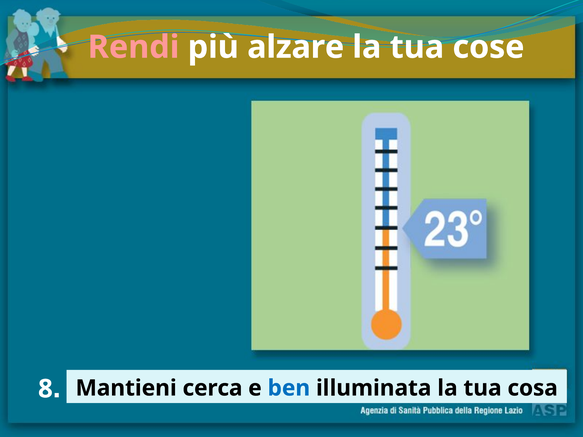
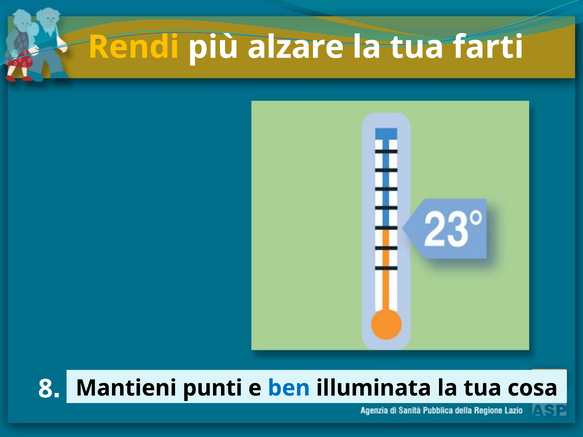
Rendi colour: pink -> yellow (134, 47)
cose: cose -> farti (488, 47)
cerca: cerca -> punti (213, 388)
